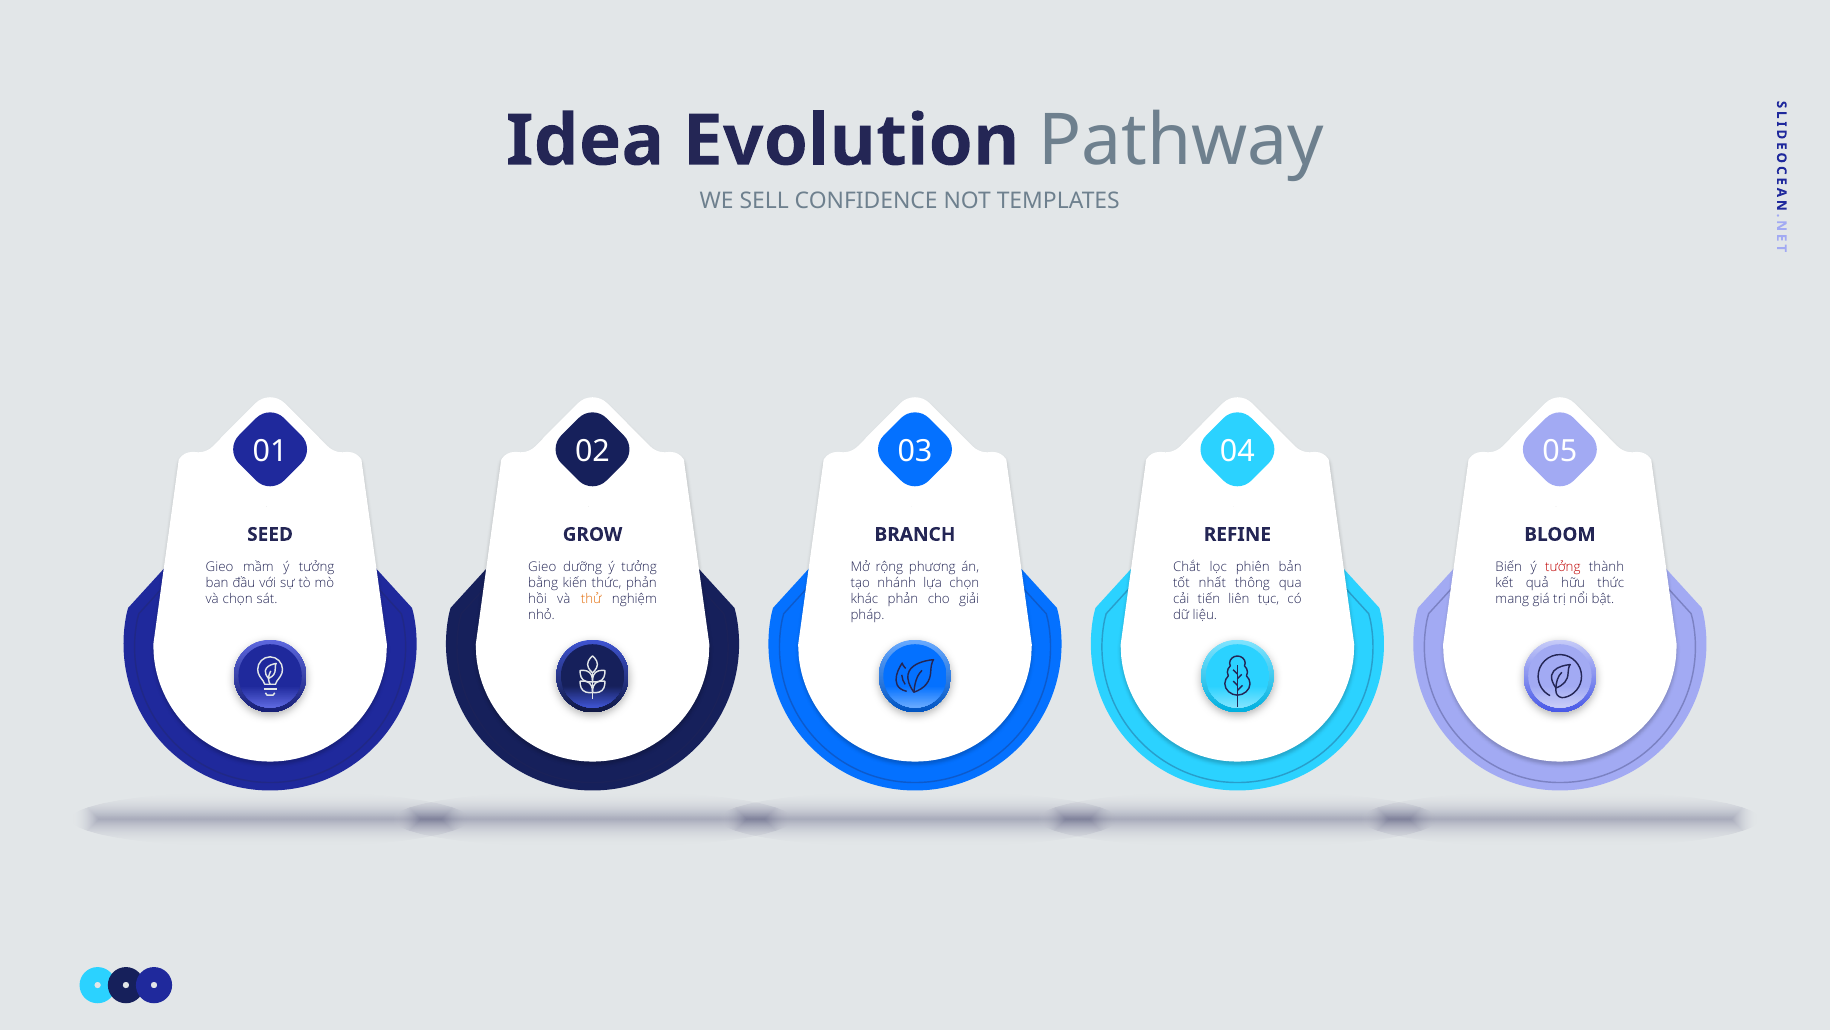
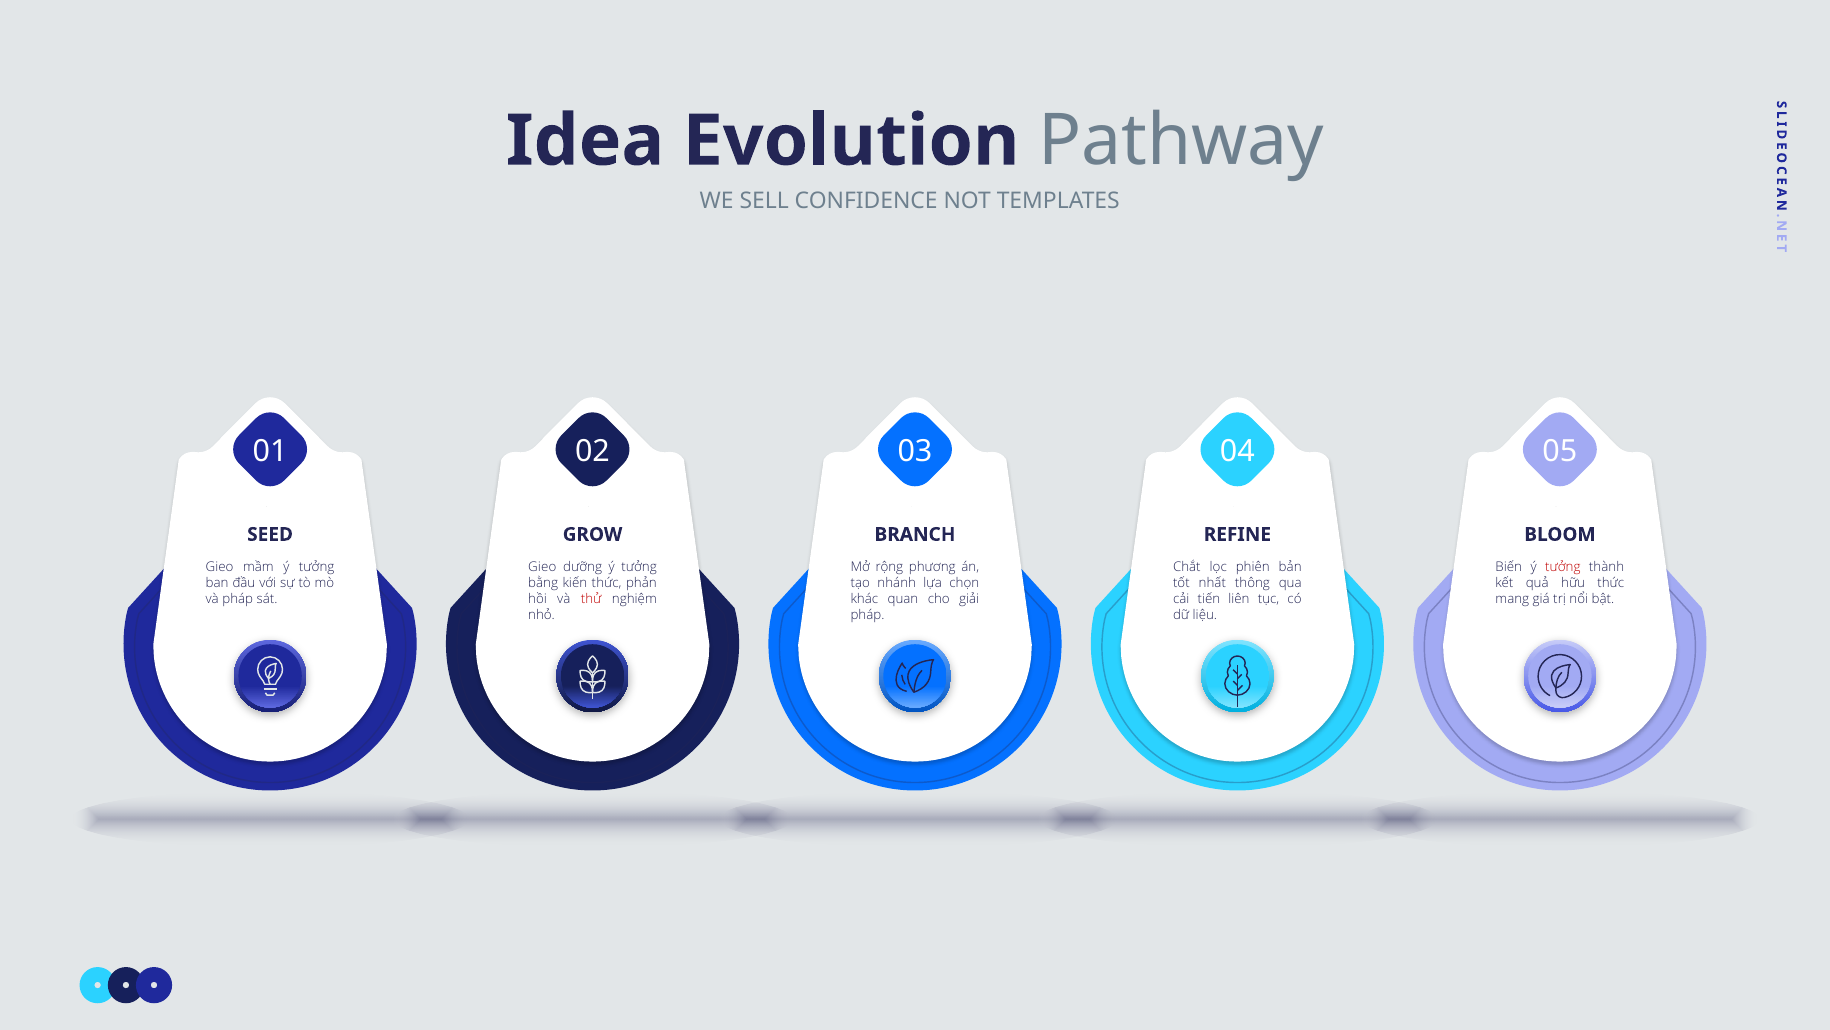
và chọn: chọn -> pháp (238, 598)
thử colour: orange -> red (591, 598)
khác phản: phản -> quan (903, 598)
